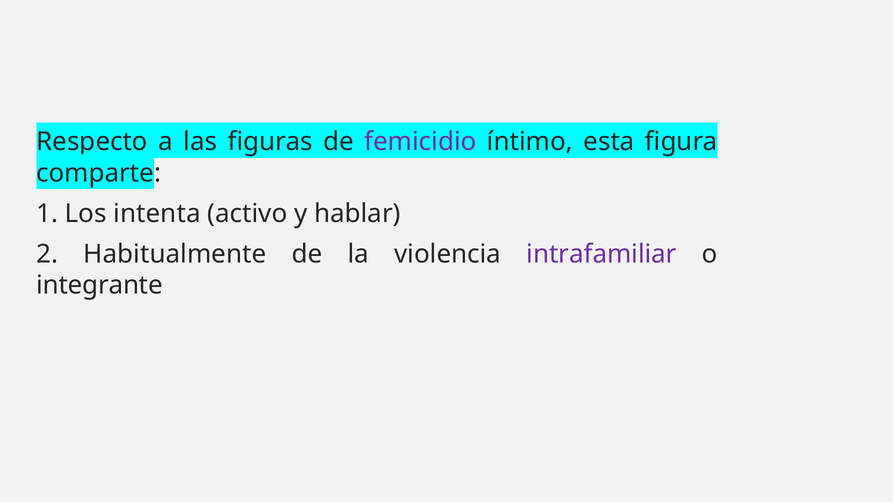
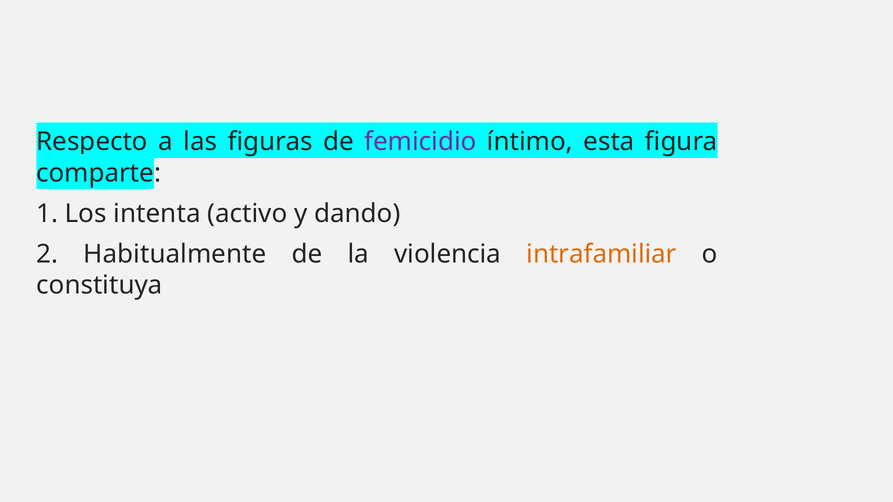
hablar: hablar -> dando (357, 214)
intrafamiliar colour: purple -> orange (602, 254)
integrante: integrante -> constituya (99, 286)
